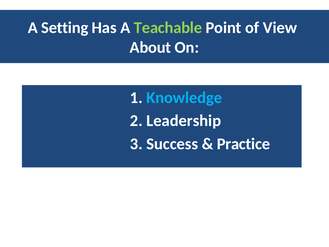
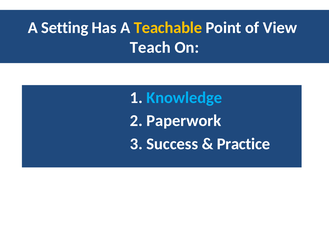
Teachable colour: light green -> yellow (168, 28)
About: About -> Teach (150, 47)
Leadership: Leadership -> Paperwork (184, 121)
